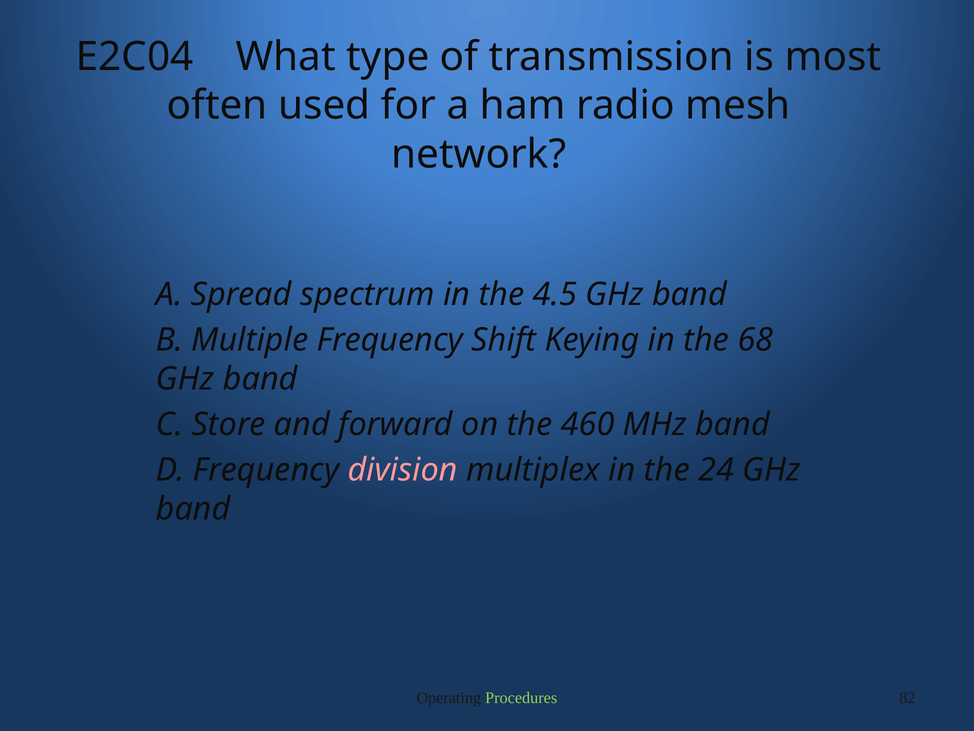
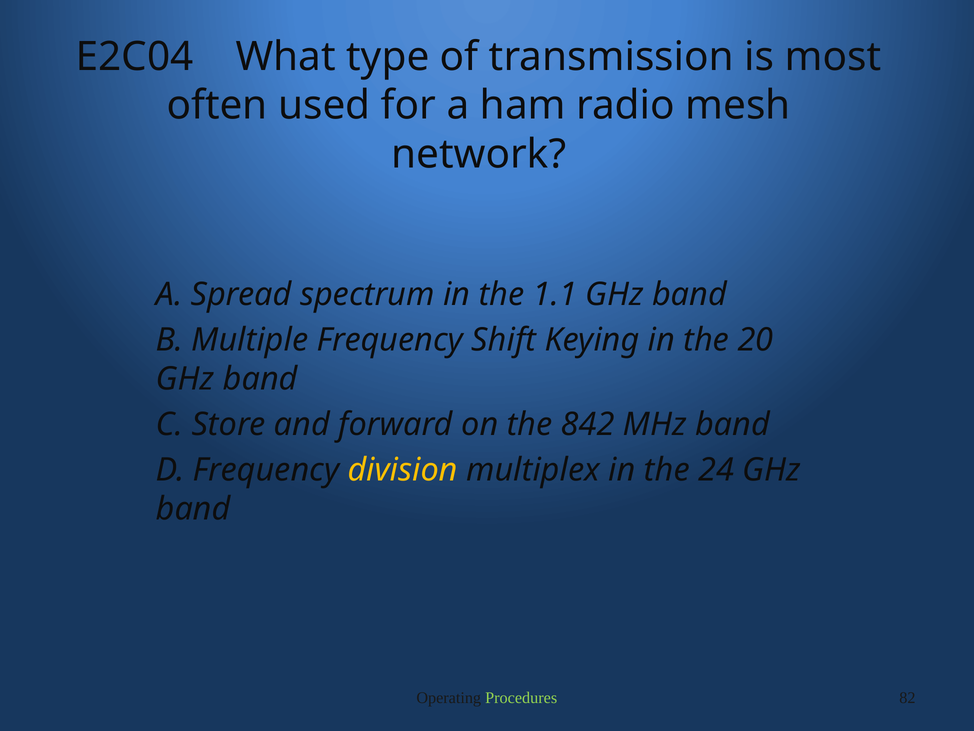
4.5: 4.5 -> 1.1 (555, 294)
68: 68 -> 20 (756, 340)
460: 460 -> 842 (588, 424)
division colour: pink -> yellow (403, 470)
